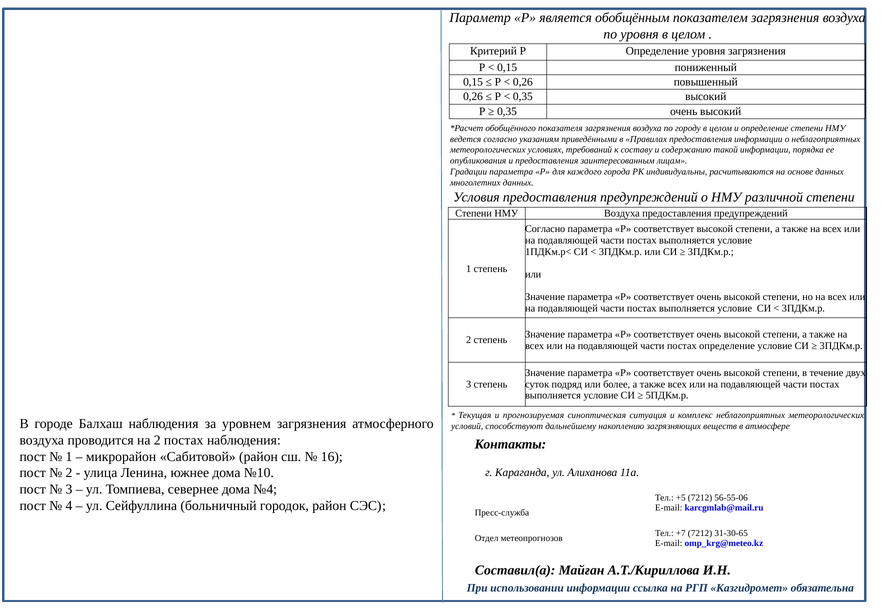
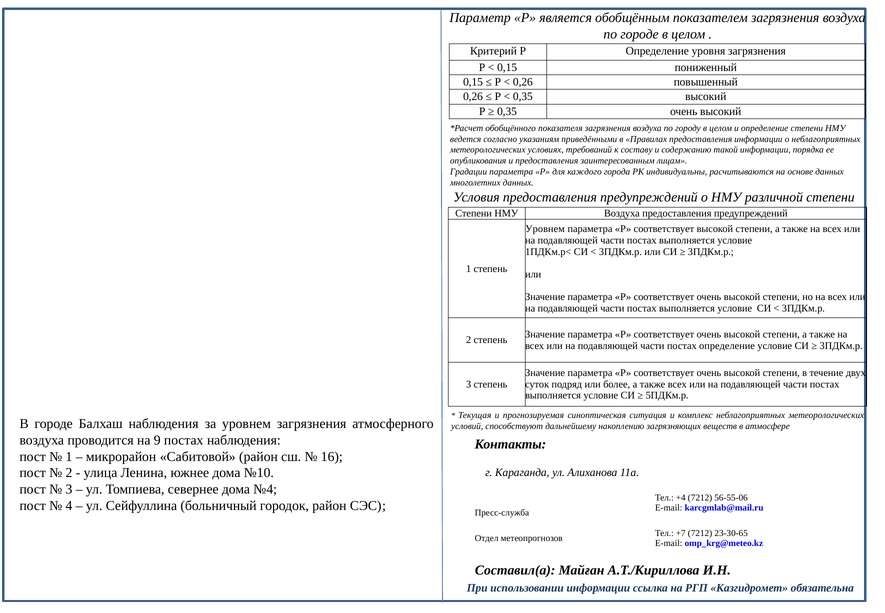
по уровня: уровня -> городе (640, 34)
Согласно: Согласно -> Уровнем (545, 229)
на 2: 2 -> 9 (157, 440)
+5: +5 -> +4 (681, 498)
31-30-65: 31-30-65 -> 23-30-65 (731, 533)
